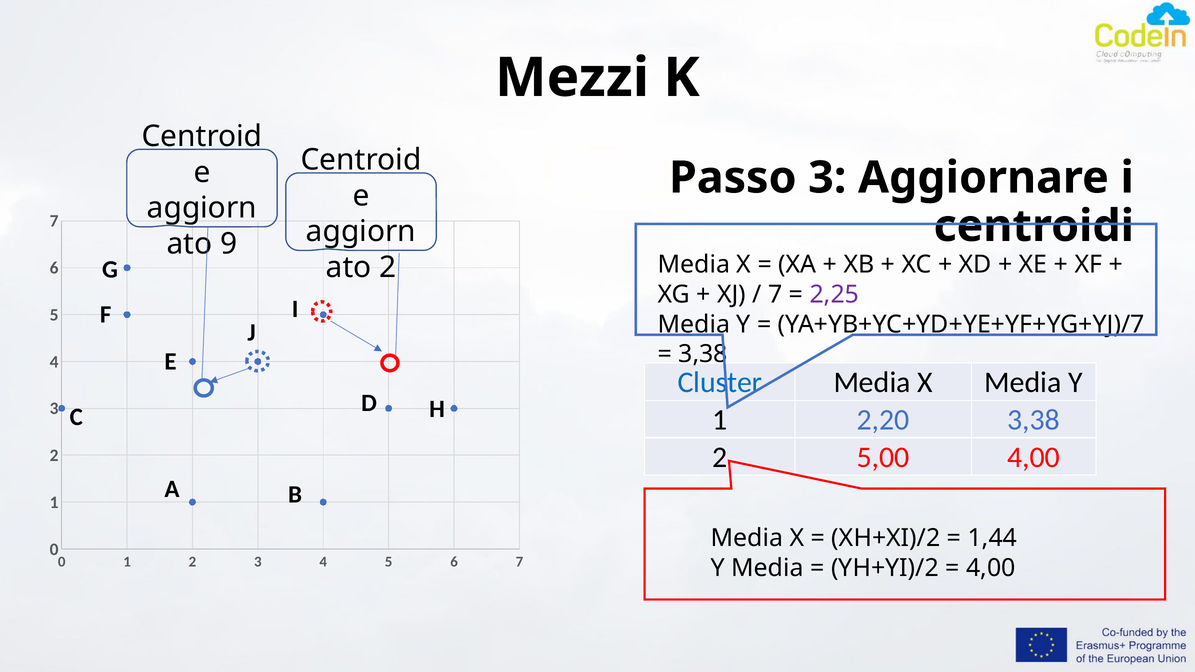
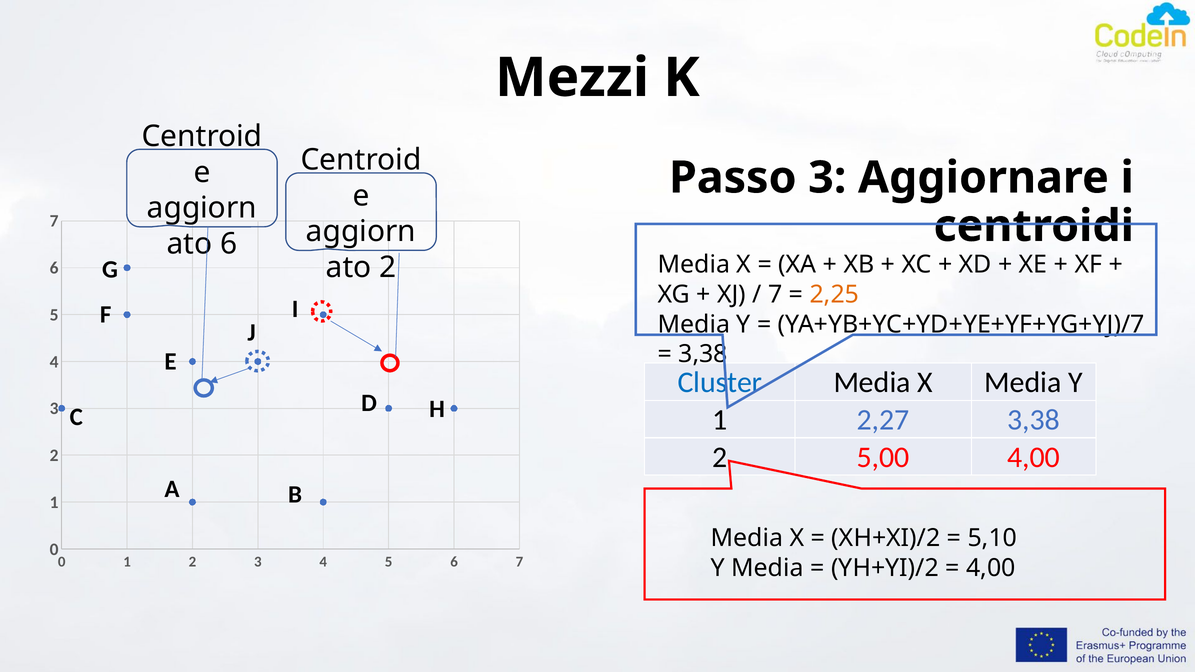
9: 9 -> 6 (229, 244)
2,25 colour: purple -> orange (834, 294)
2,20: 2,20 -> 2,27 (883, 420)
1,44: 1,44 -> 5,10 (992, 538)
